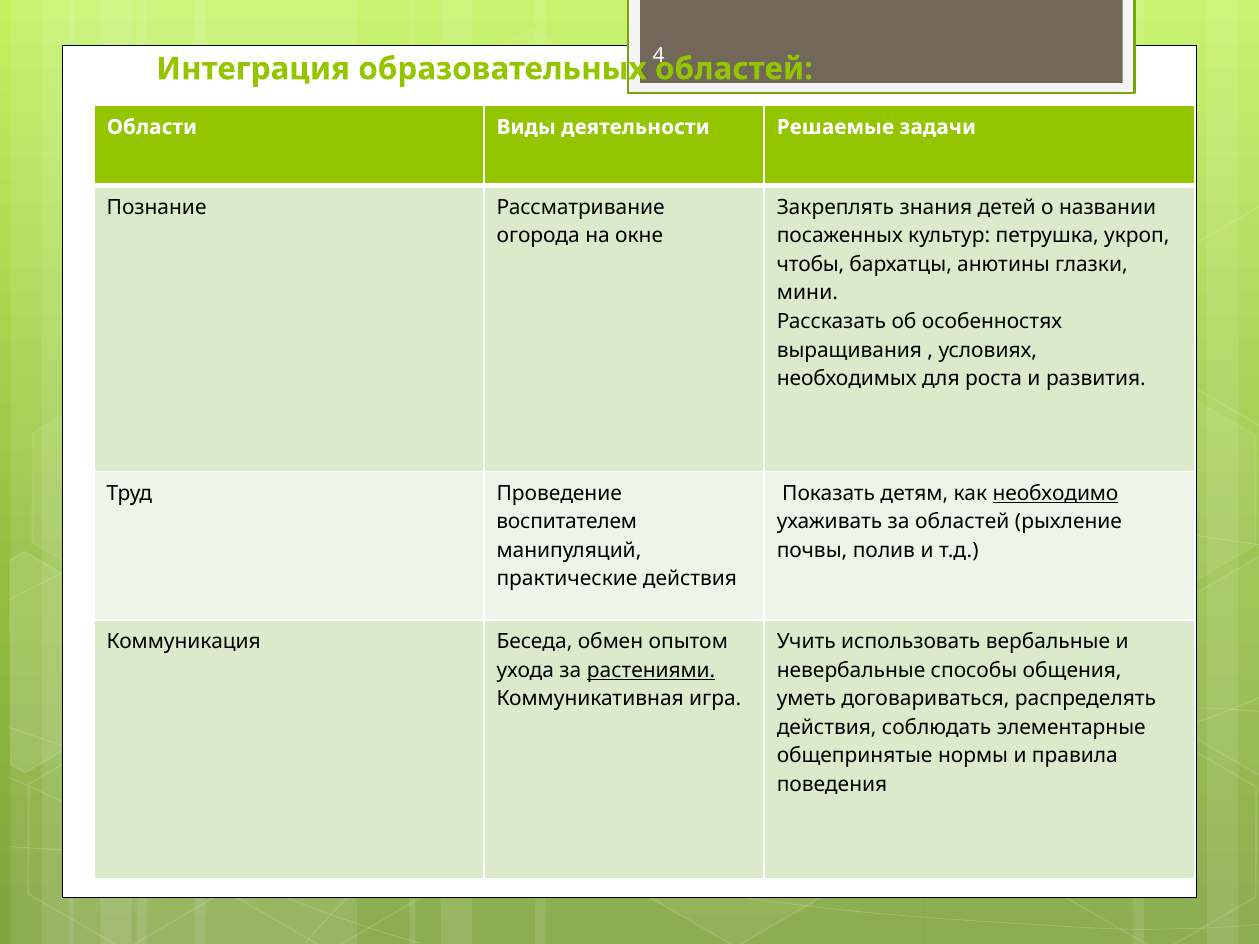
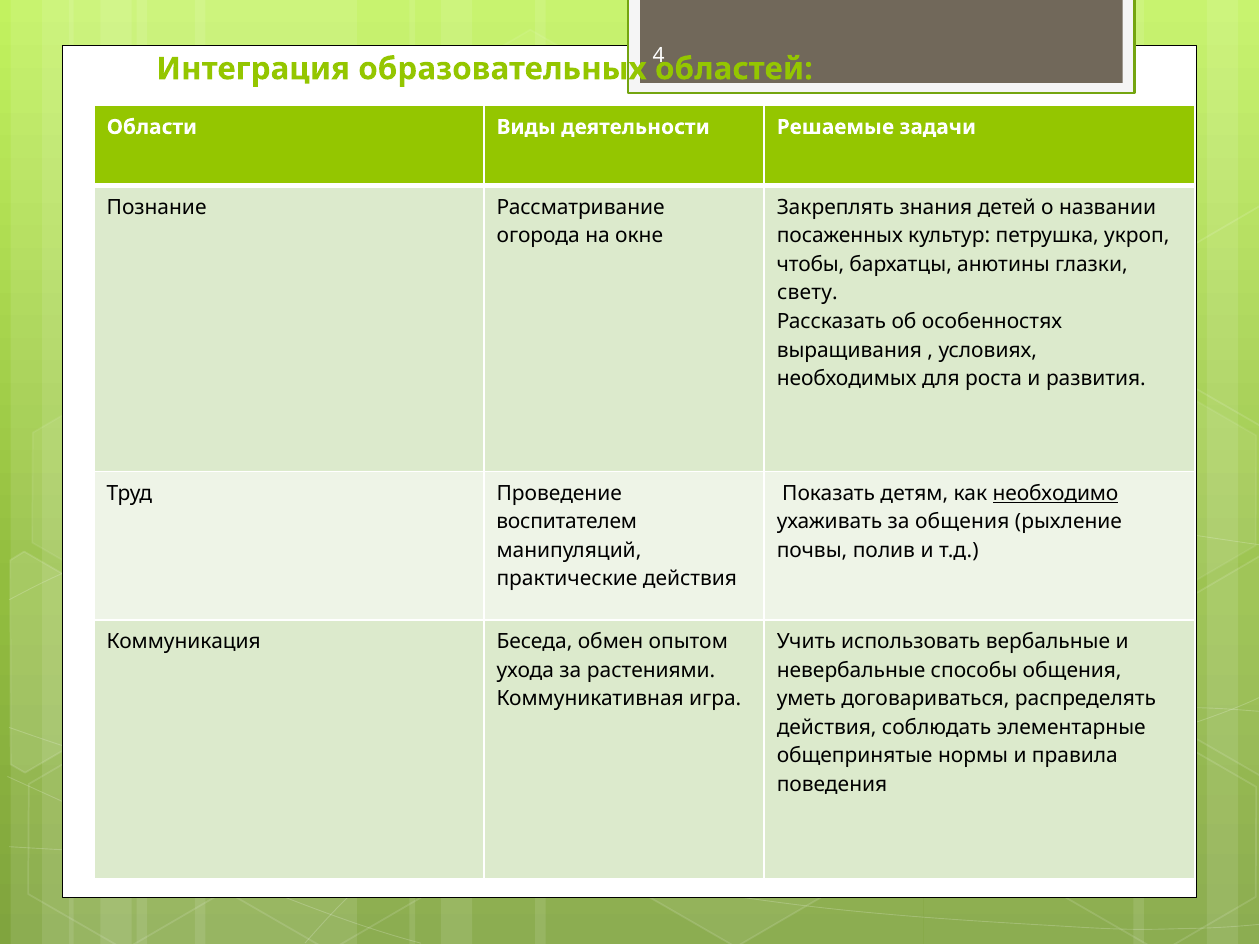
мини: мини -> свету (807, 293)
за областей: областей -> общения (962, 522)
растениями underline: present -> none (651, 671)
